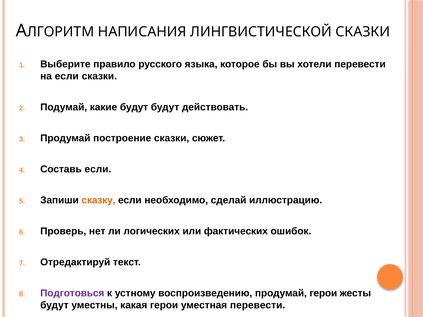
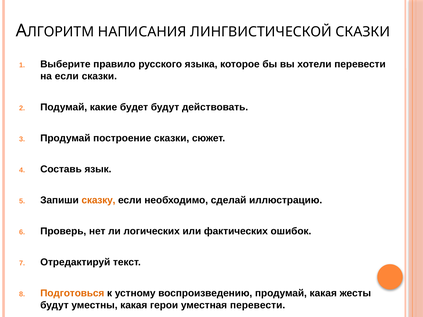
какие будут: будут -> будет (134, 107)
Составь если: если -> язык (98, 169)
Подготовься colour: purple -> orange (72, 293)
продумай герои: герои -> какая (323, 293)
